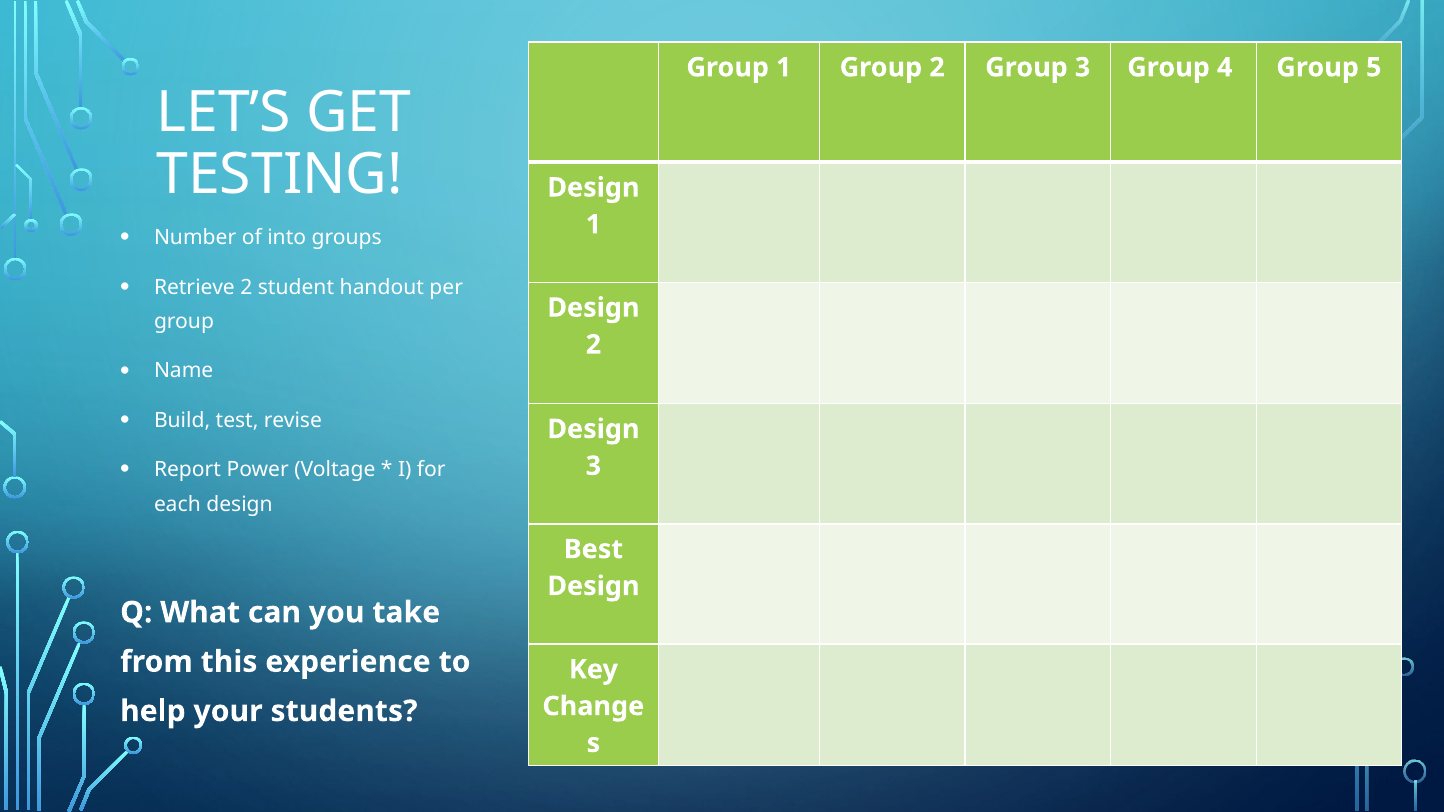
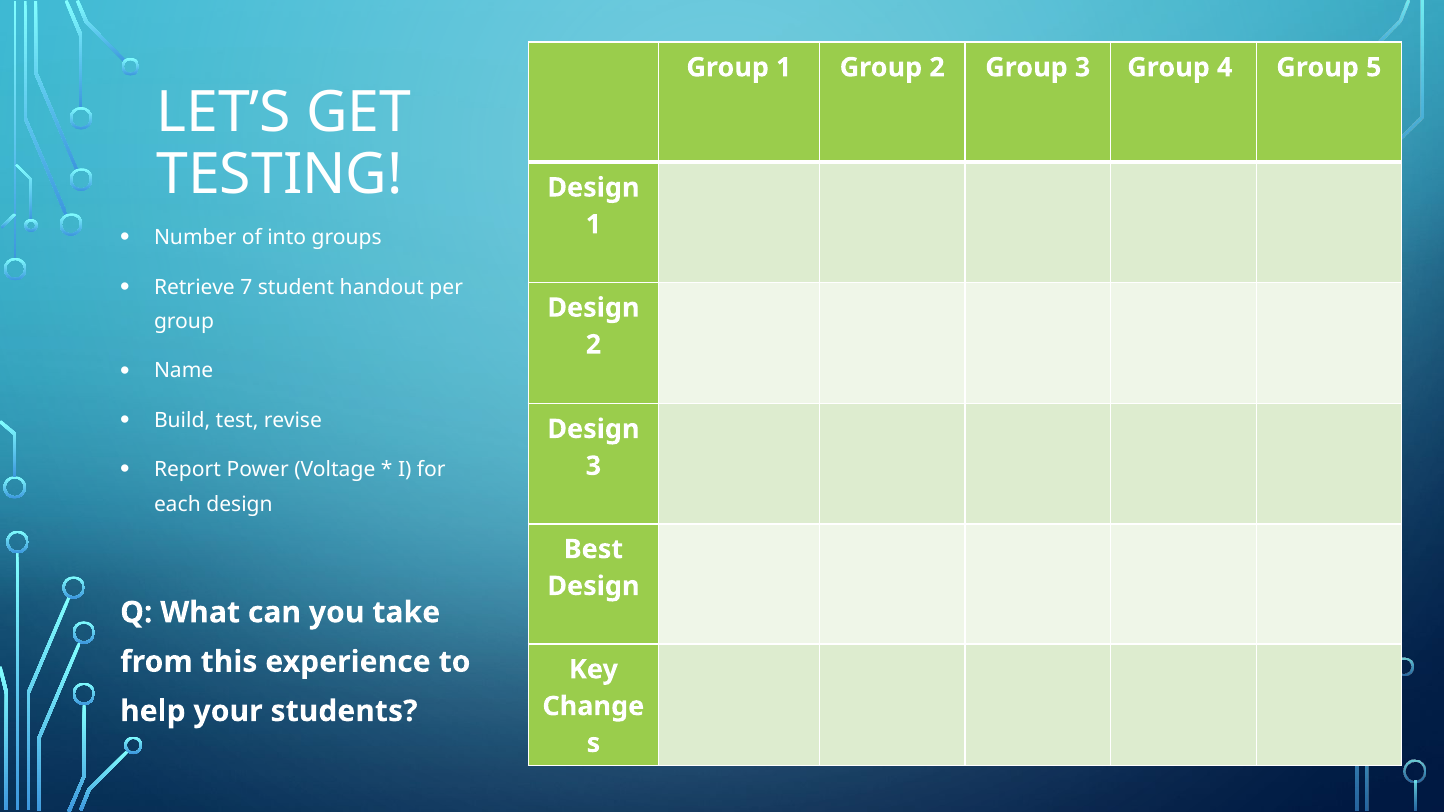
Retrieve 2: 2 -> 7 (246, 287)
